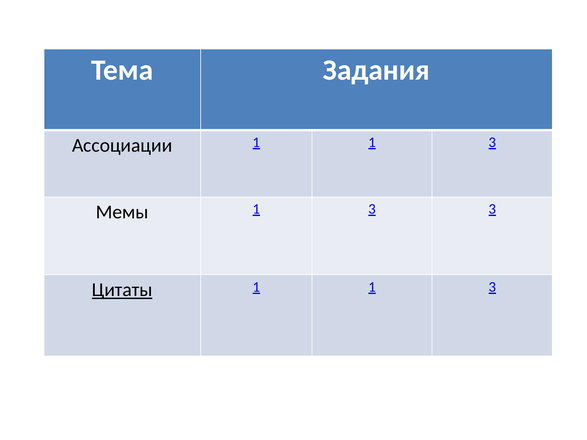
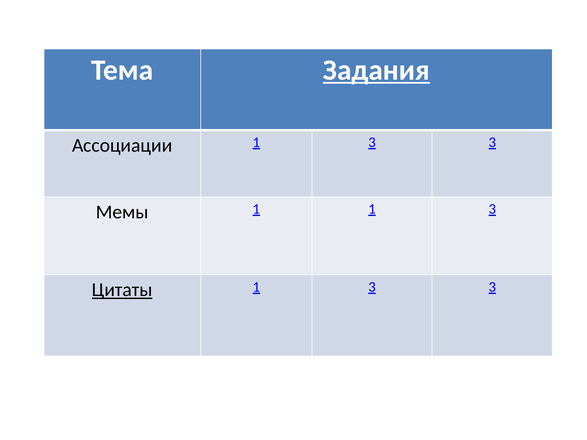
Задания underline: none -> present (376, 70)
Ассоциации 1 1: 1 -> 3 (372, 142)
Мемы 1 3: 3 -> 1 (372, 209)
1: 1 -> 3 (372, 287)
